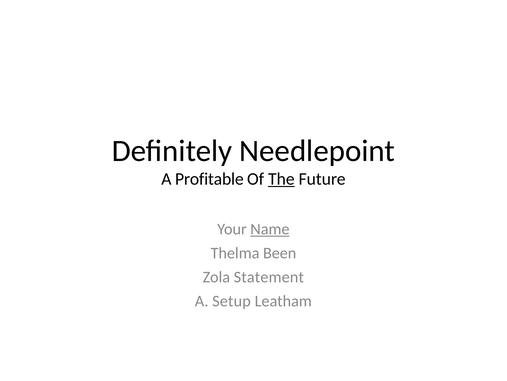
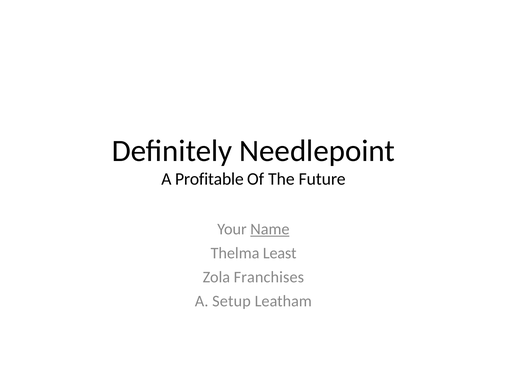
The underline: present -> none (281, 179)
Been: Been -> Least (280, 253)
Statement: Statement -> Franchises (269, 277)
